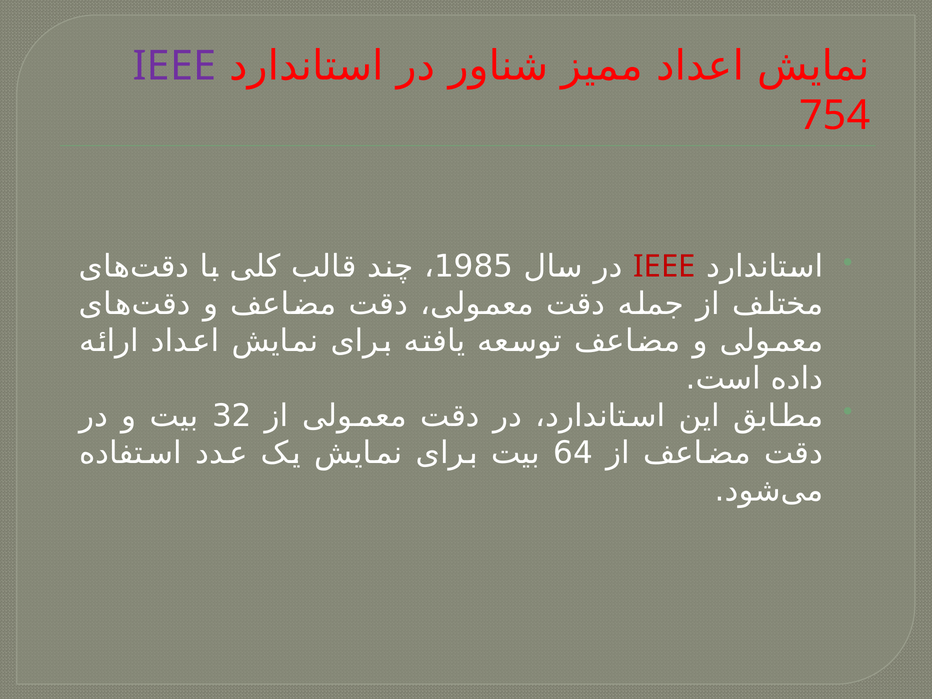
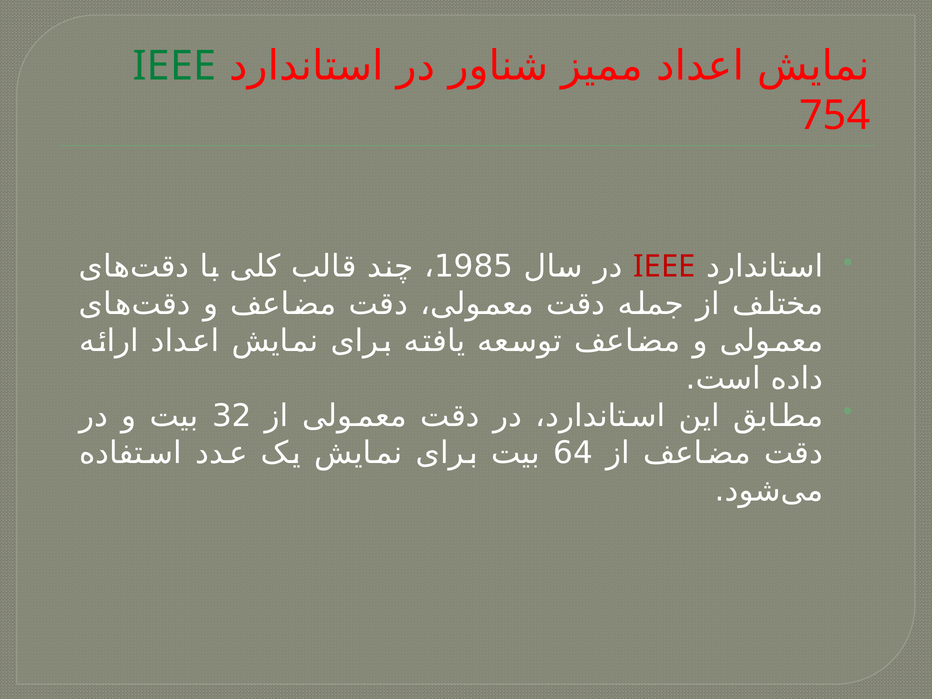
IEEE colour: purple -> green (175, 66)
